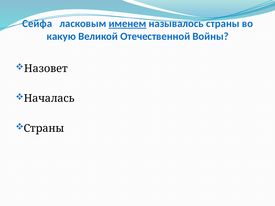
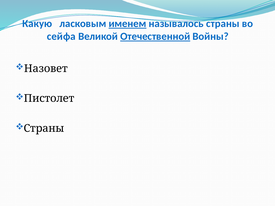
Сейфа: Сейфа -> Какую (37, 24)
какую: какую -> сейфа (61, 36)
Отечественной underline: none -> present (155, 36)
Началась: Началась -> Пистолет (49, 99)
